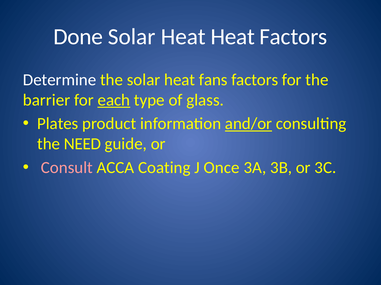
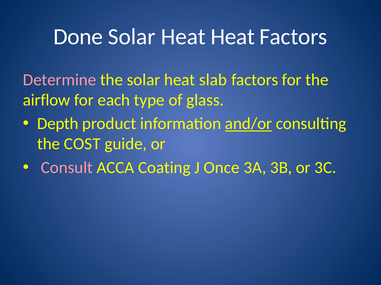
Determine colour: white -> pink (60, 80)
fans: fans -> slab (213, 80)
barrier: barrier -> airflow (47, 100)
each underline: present -> none (114, 100)
Plates: Plates -> Depth (58, 124)
NEED: NEED -> COST (82, 144)
